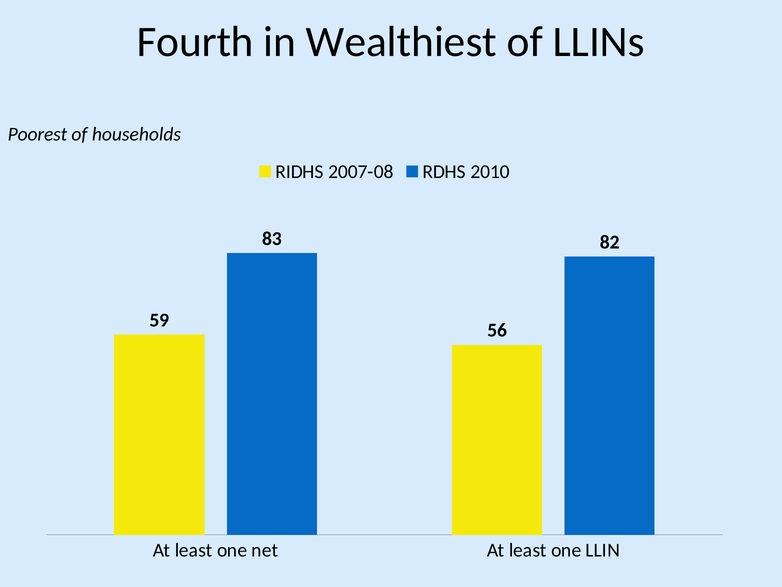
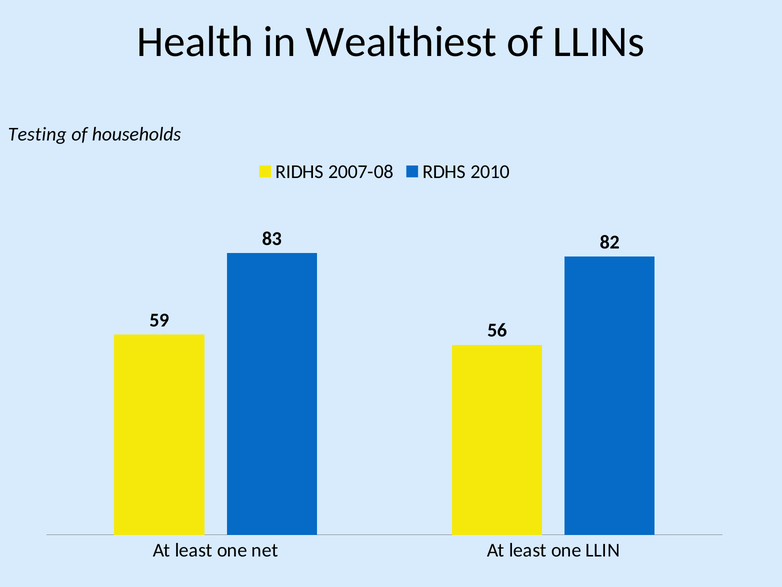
Fourth: Fourth -> Health (195, 42)
Poorest: Poorest -> Testing (37, 134)
